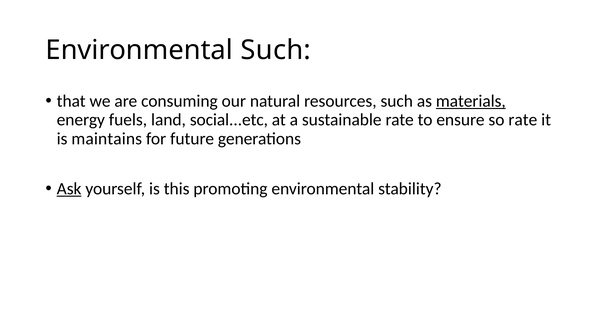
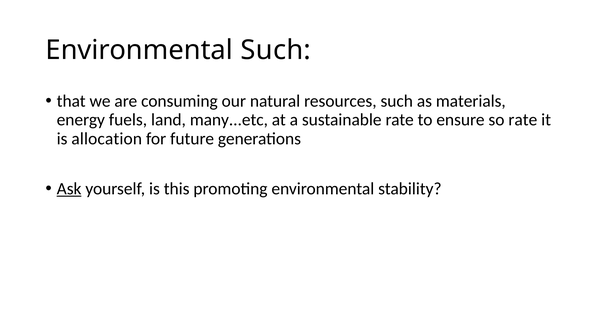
materials underline: present -> none (471, 101)
social...etc: social...etc -> many...etc (229, 120)
maintains: maintains -> allocation (107, 139)
